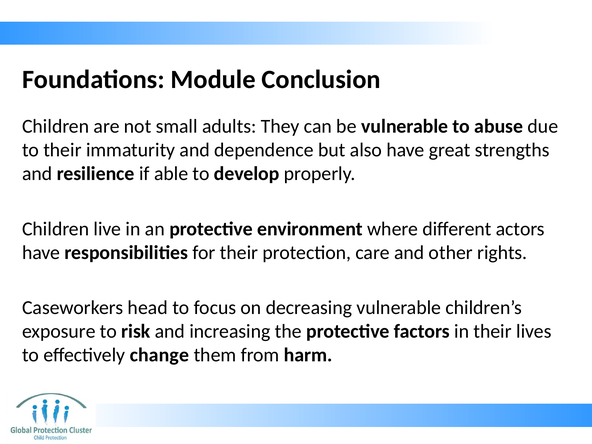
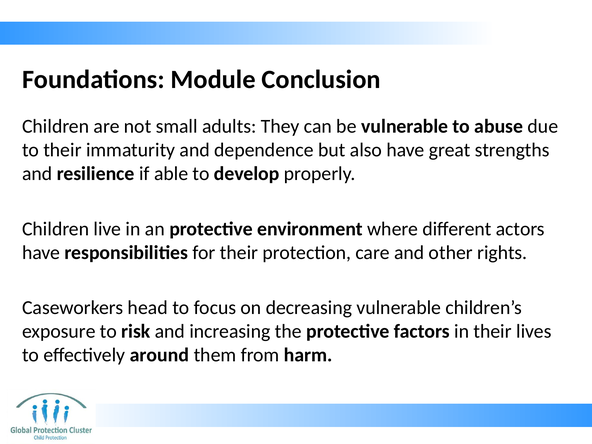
change: change -> around (159, 355)
